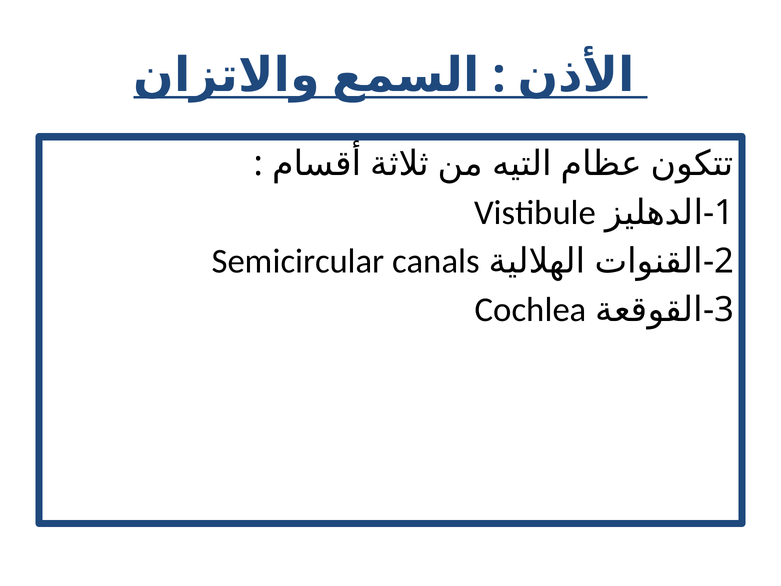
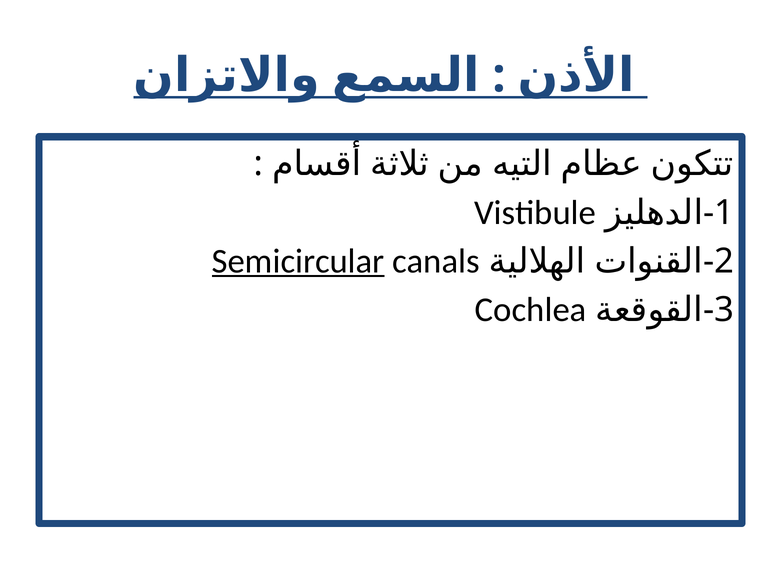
Semicircular underline: none -> present (298, 261)
